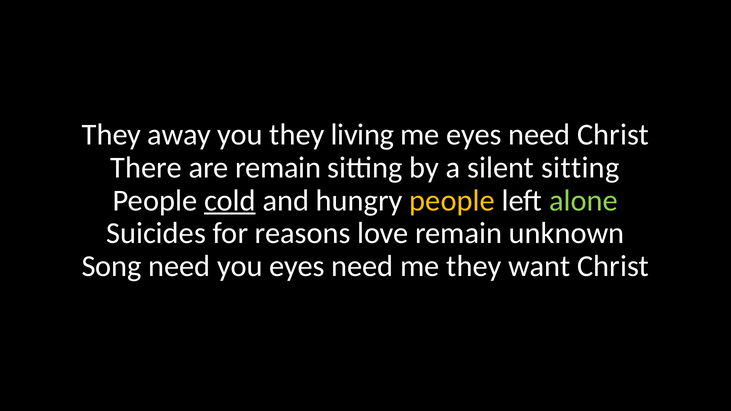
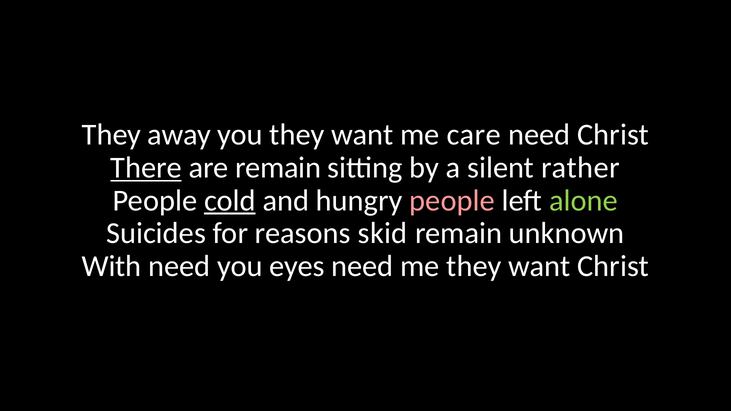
you they living: living -> want (362, 135)
me eyes: eyes -> care (474, 135)
There underline: none -> present (146, 168)
silent sitting: sitting -> rather (580, 168)
people colour: yellow -> pink (452, 201)
love: love -> skid (383, 234)
Song: Song -> With (112, 266)
